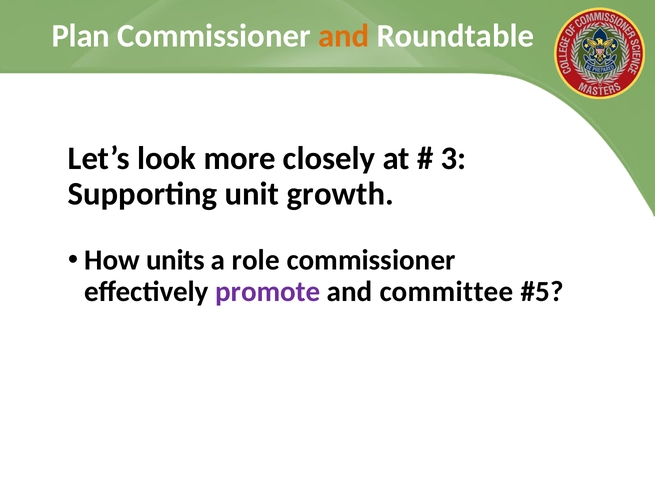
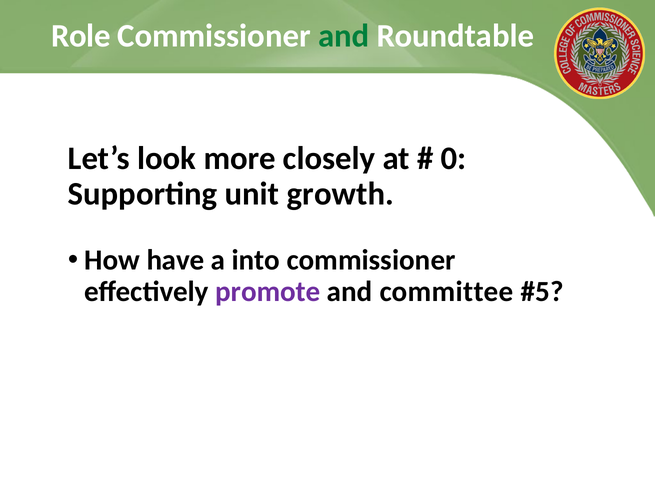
Plan: Plan -> Role (81, 36)
and colour: orange -> green (344, 36)
3: 3 -> 0 (454, 158)
units: units -> have (175, 260)
role: role -> into (256, 260)
